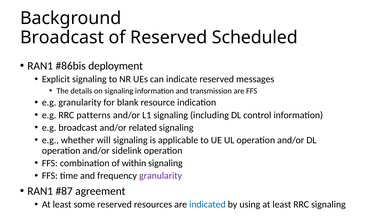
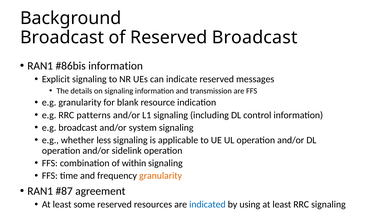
Reserved Scheduled: Scheduled -> Broadcast (255, 37)
deployment: deployment -> information (116, 66)
related: related -> system (143, 127)
will: will -> less (104, 140)
granularity colour: purple -> orange (161, 176)
